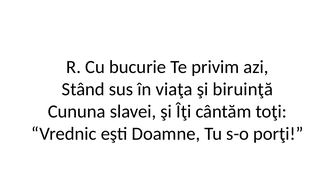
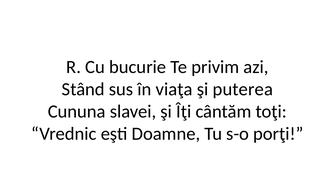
biruinţă: biruinţă -> puterea (243, 89)
